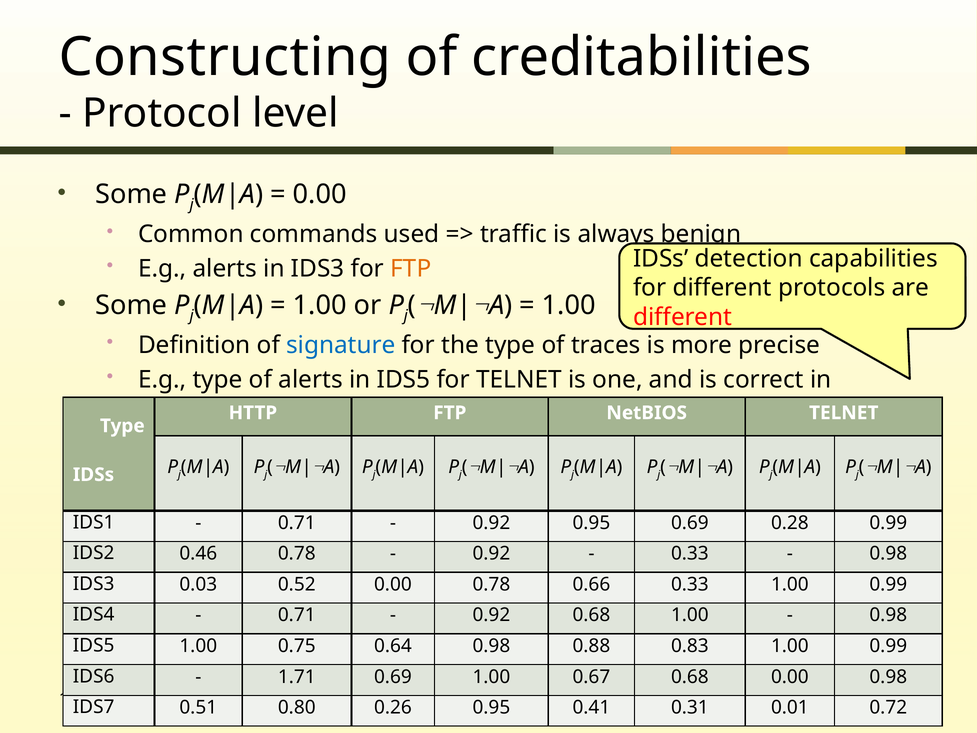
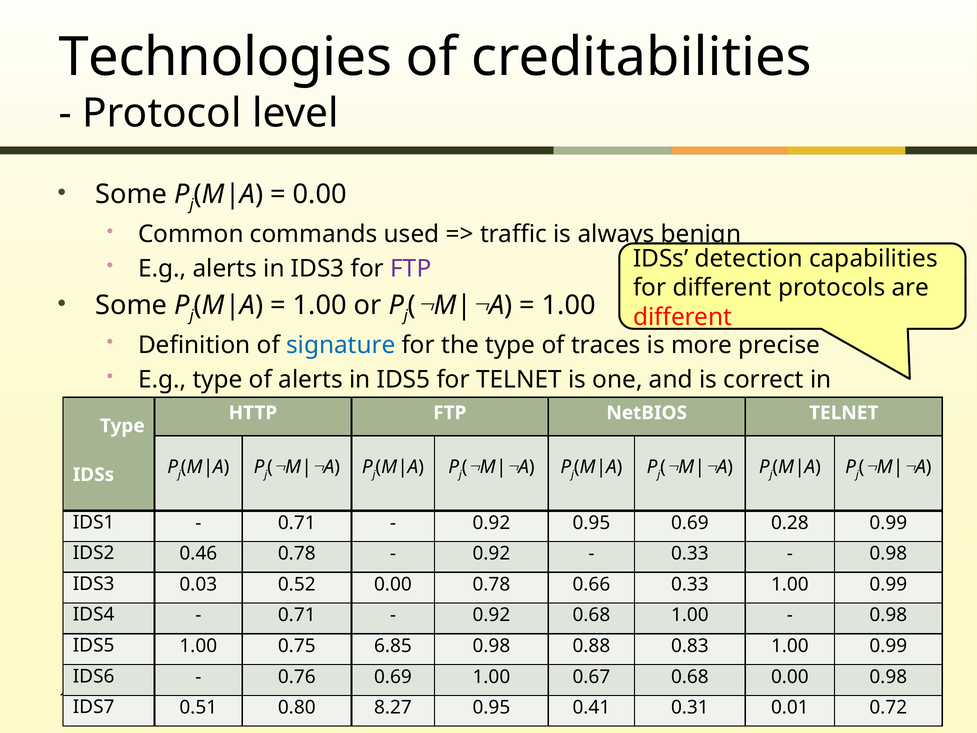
Constructing: Constructing -> Technologies (225, 57)
FTP colour: orange -> purple (411, 268)
0.64: 0.64 -> 6.85 (393, 646)
1.71: 1.71 -> 0.76 (297, 677)
0.26: 0.26 -> 8.27 (393, 707)
